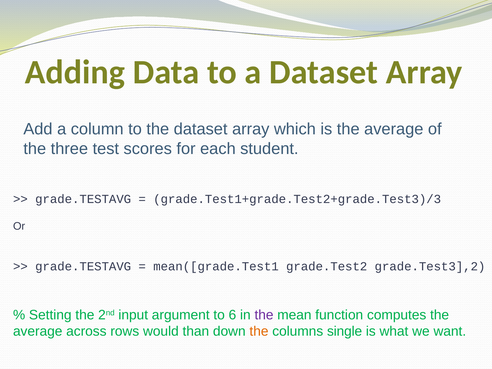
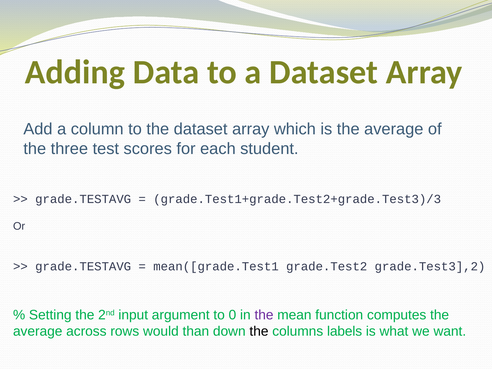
6: 6 -> 0 (232, 315)
the colour: orange -> black (259, 331)
single: single -> labels (345, 331)
